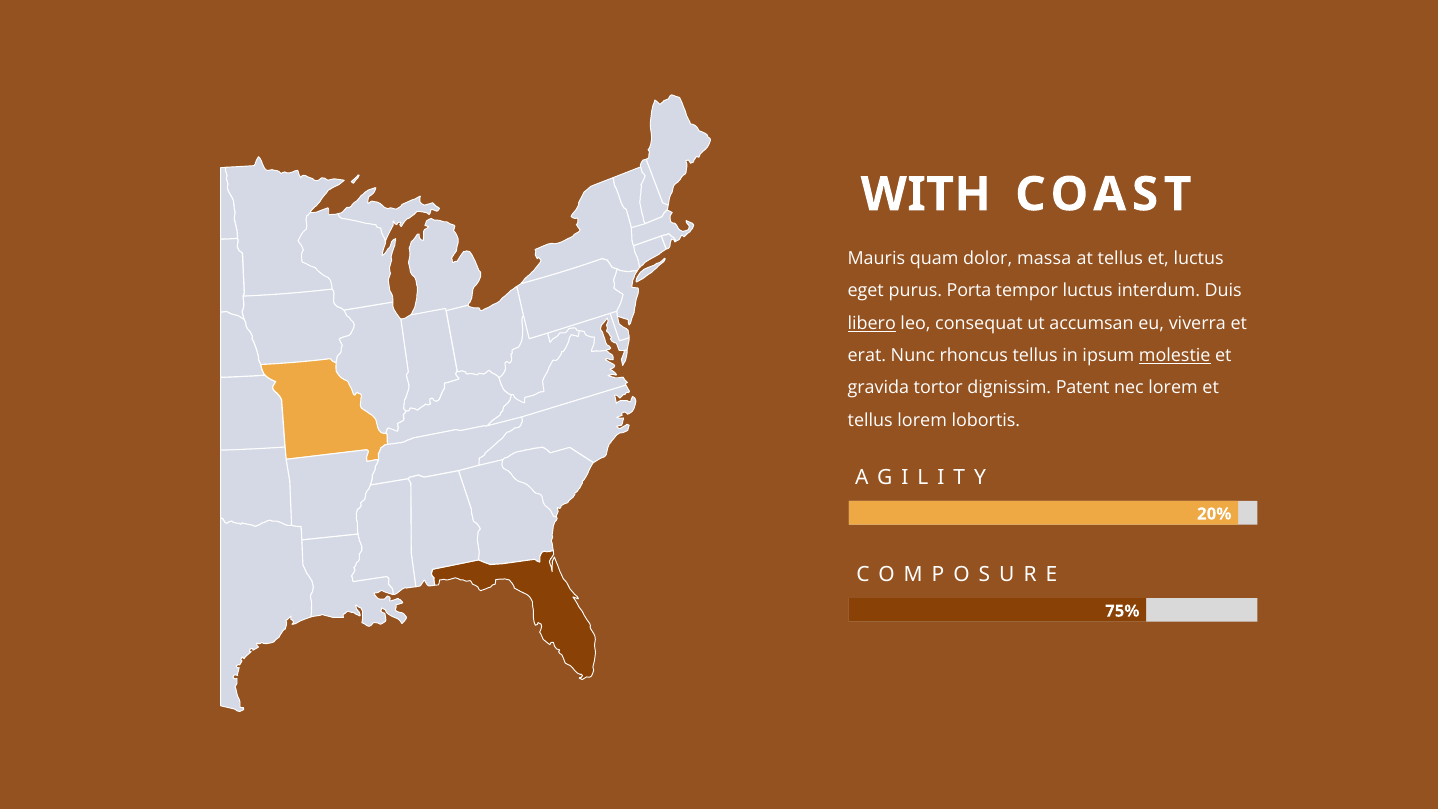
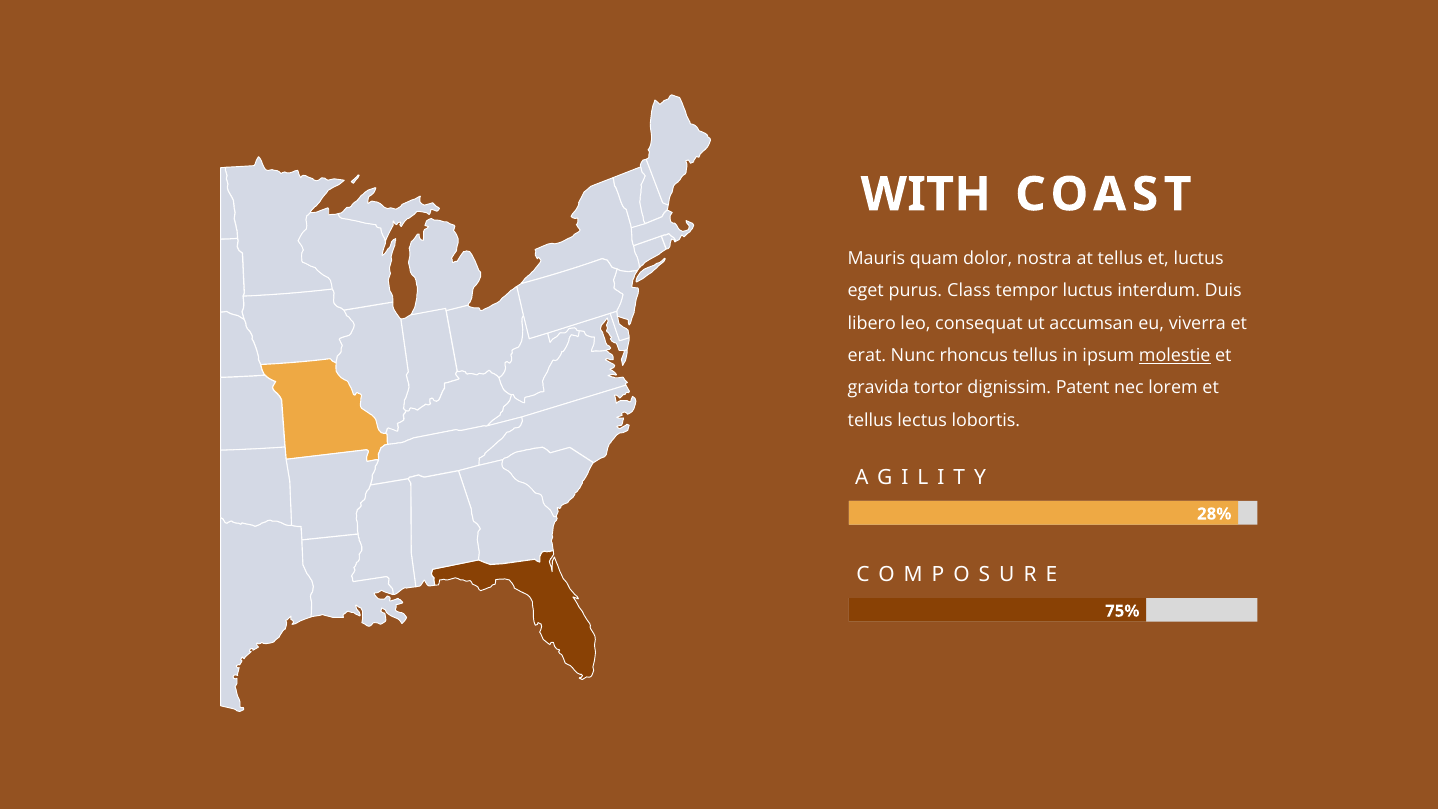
massa: massa -> nostra (1044, 259)
Porta: Porta -> Class (969, 291)
libero underline: present -> none (872, 323)
tellus lorem: lorem -> lectus (922, 420)
20%: 20% -> 28% (1214, 514)
